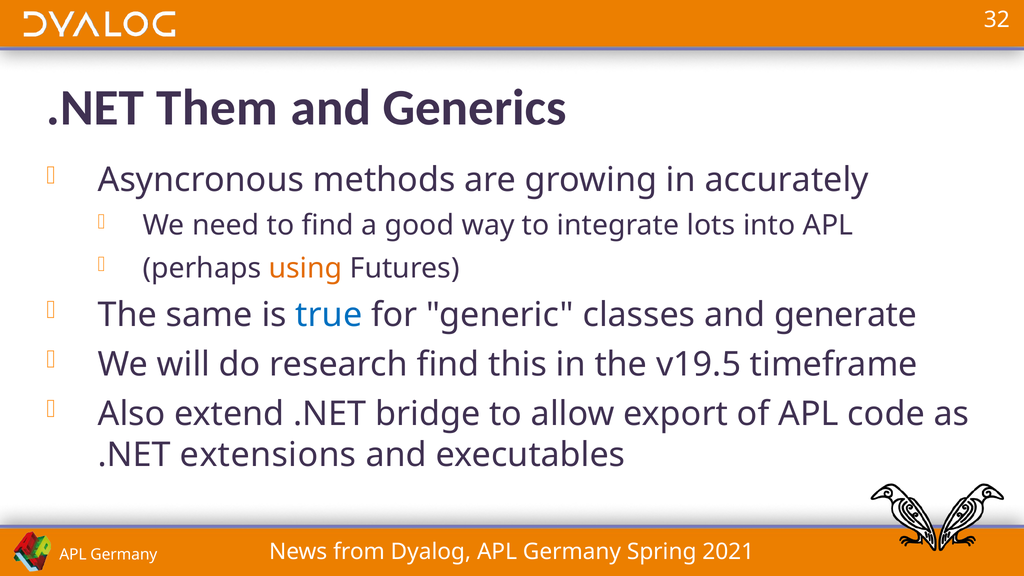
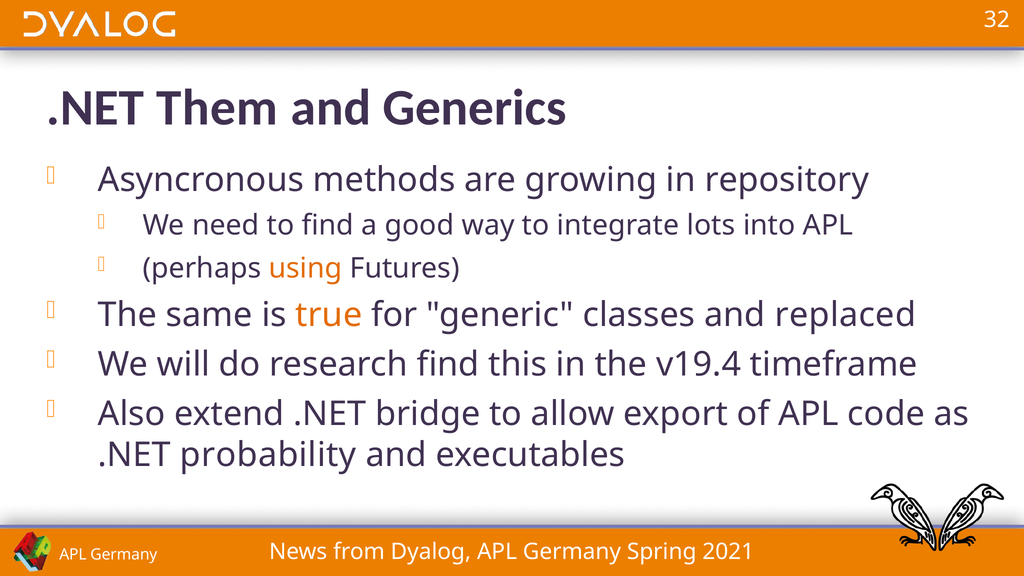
accurately: accurately -> repository (787, 180)
true colour: blue -> orange (329, 315)
generate: generate -> replaced (845, 315)
v19.5: v19.5 -> v19.4 (699, 364)
extensions: extensions -> probability (268, 455)
